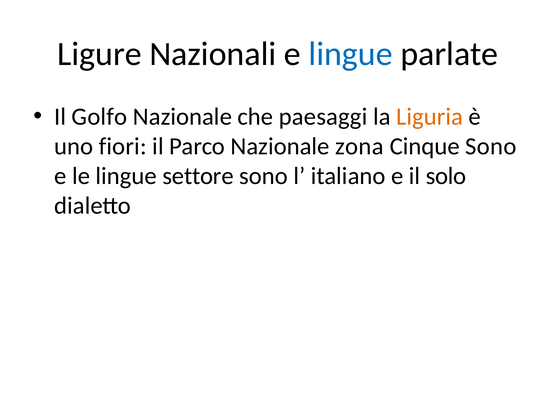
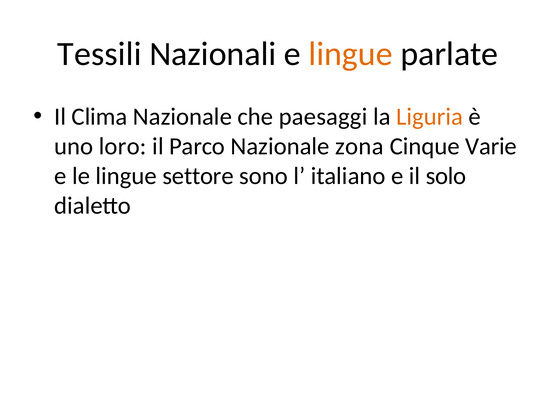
Ligure: Ligure -> Tessili (99, 54)
lingue colour: blue -> orange (351, 54)
Golfo: Golfo -> Clima (100, 117)
fiori: fiori -> loro (123, 146)
Cinque Sono: Sono -> Varie (491, 146)
